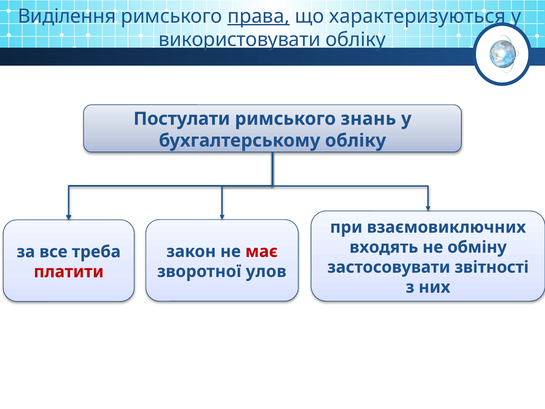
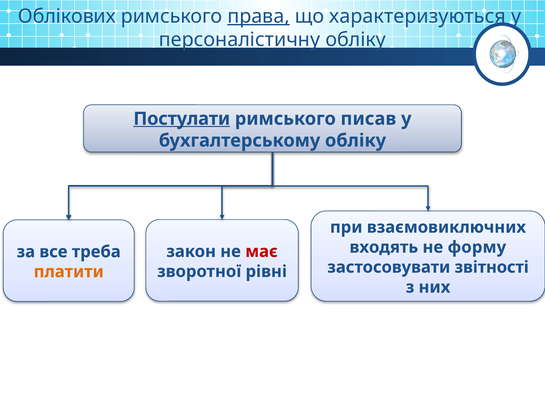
Виділення: Виділення -> Облікових (67, 16)
використовувати: використовувати -> персоналістичну (239, 40)
Постулати underline: none -> present (182, 119)
знань: знань -> писав (368, 119)
обміну: обміну -> форму (477, 247)
улов: улов -> рівні (266, 271)
платити colour: red -> orange (69, 272)
